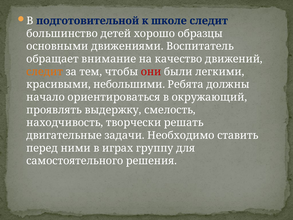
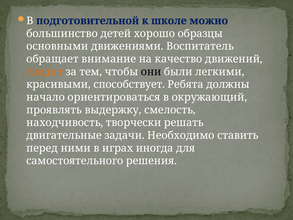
школе следит: следит -> можно (209, 21)
они colour: red -> black (151, 72)
небольшими: небольшими -> способствует (129, 84)
группу: группу -> иногда (155, 148)
